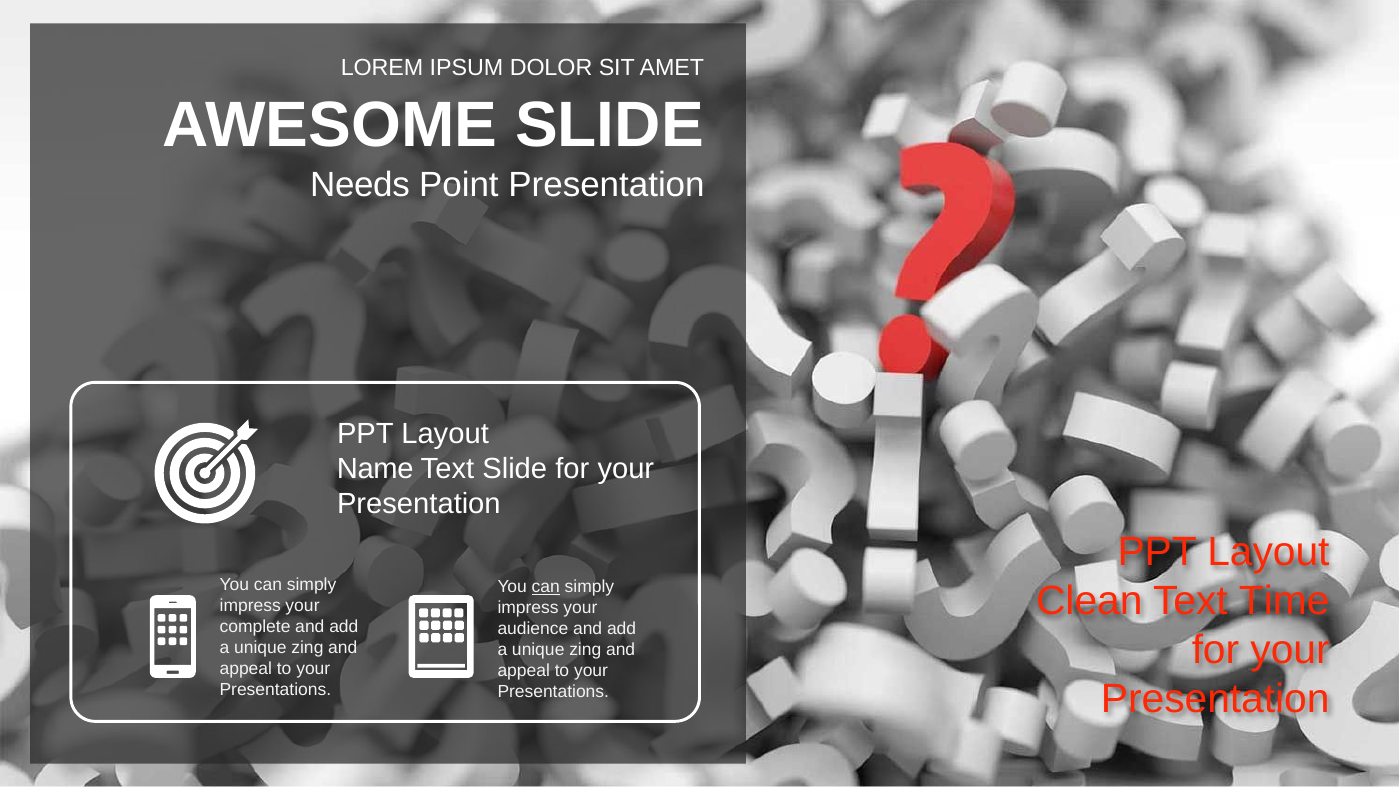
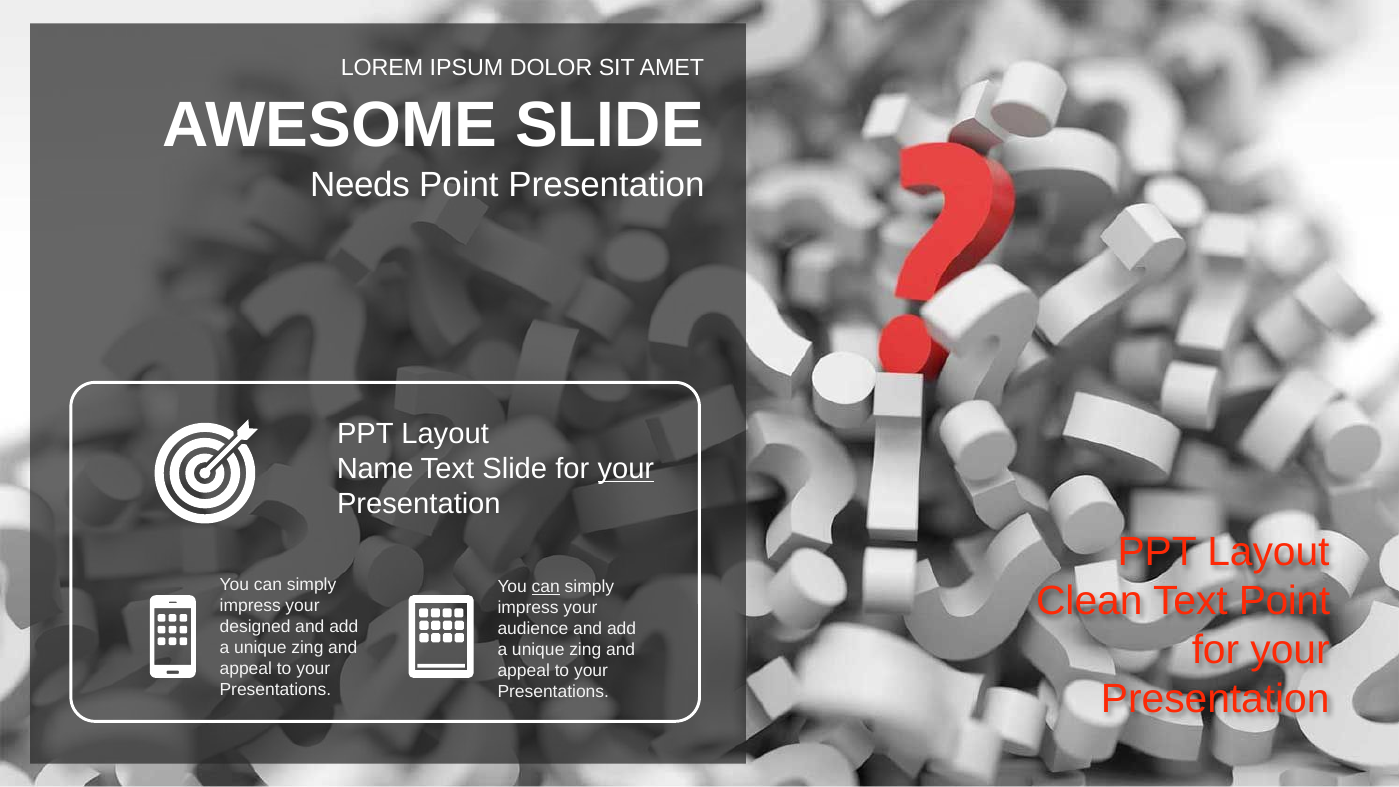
your underline: none -> present (626, 469)
Text Time: Time -> Point (1284, 601)
complete: complete -> designed (255, 626)
